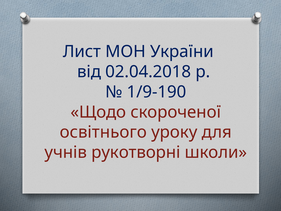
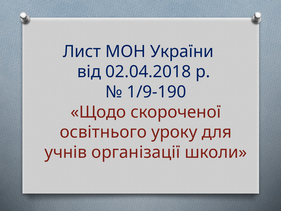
рукотворні: рукотворні -> організації (136, 152)
